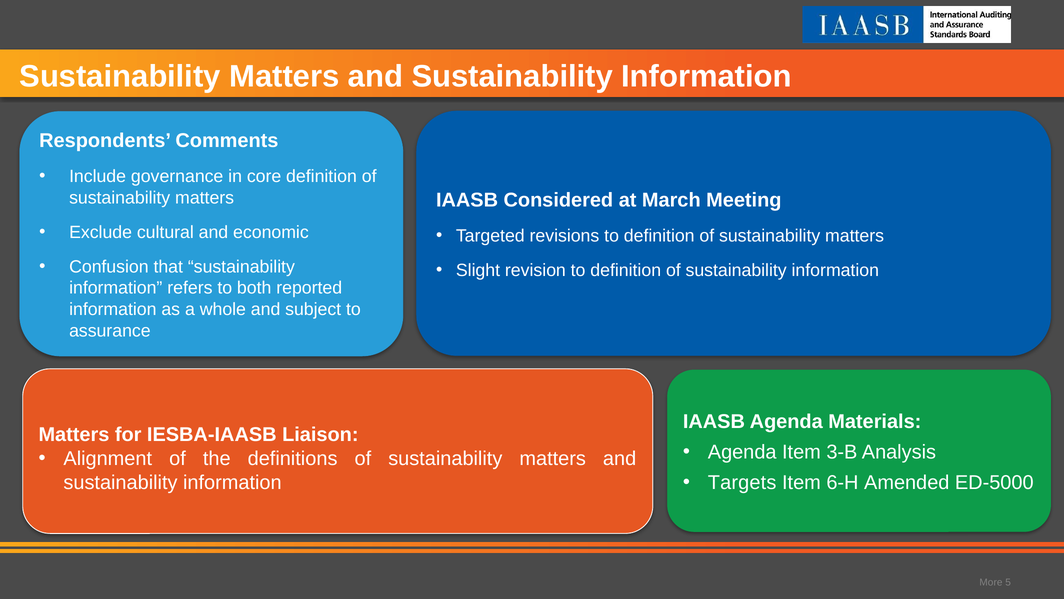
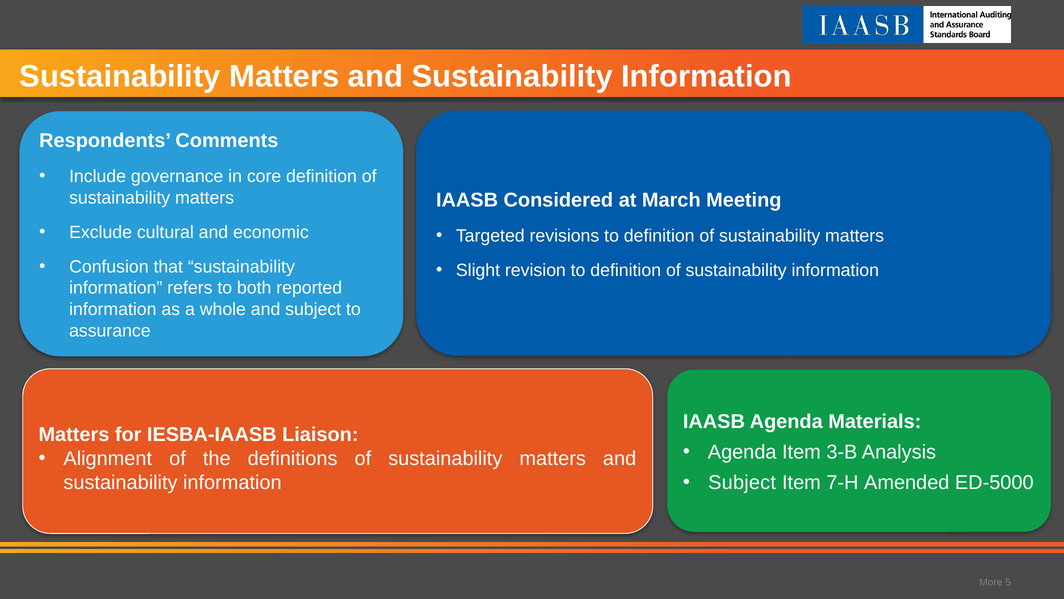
Targets: Targets -> Subject (742, 482)
6-H: 6-H -> 7-H (842, 482)
